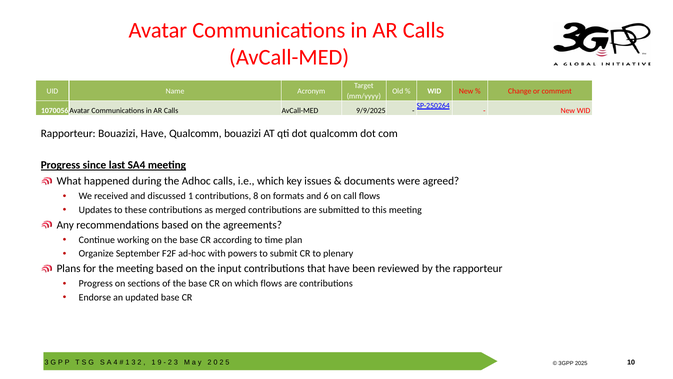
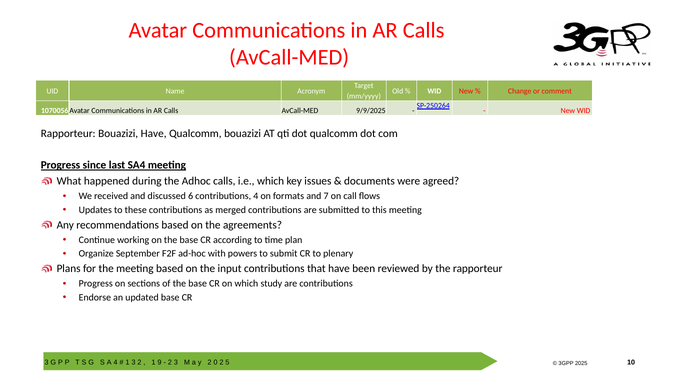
discussed 1: 1 -> 6 (191, 196)
contributions 8: 8 -> 4 (256, 196)
6: 6 -> 7 (326, 196)
which flows: flows -> study (271, 283)
